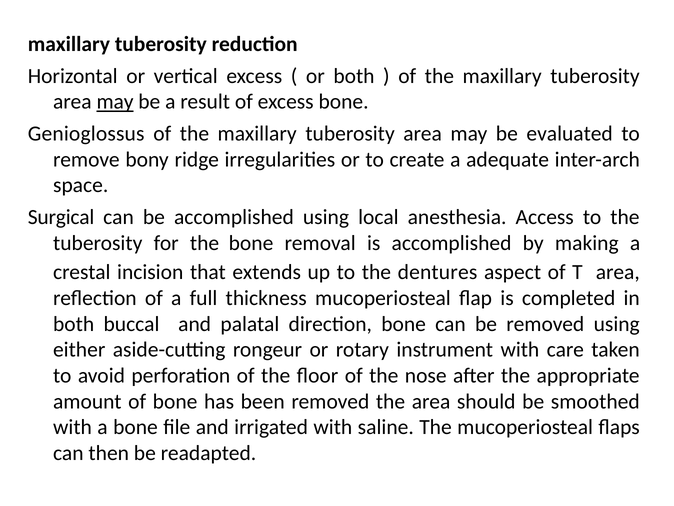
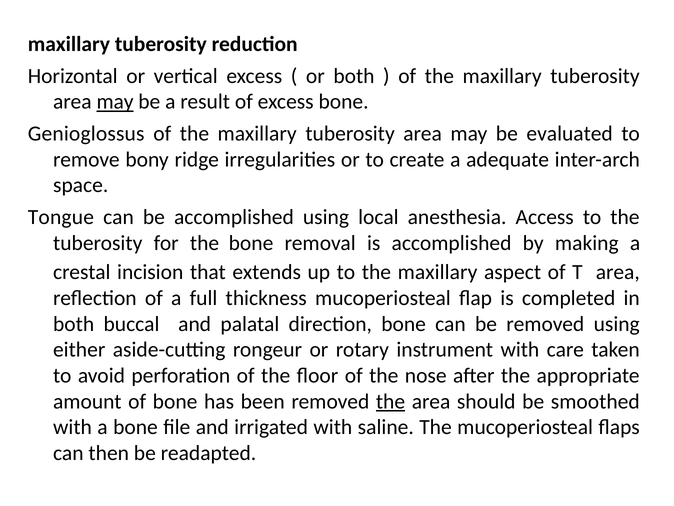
Surgical: Surgical -> Tongue (61, 217)
to the dentures: dentures -> maxillary (438, 272)
the underline: none -> present (391, 401)
